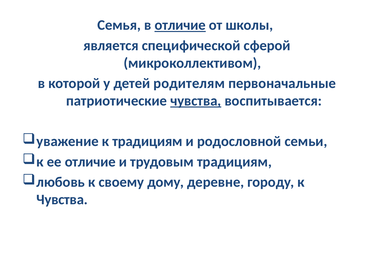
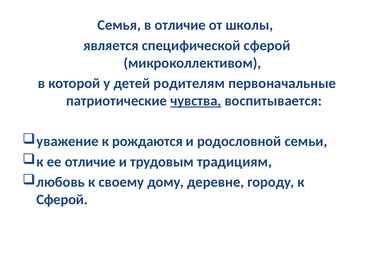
отличие underline: present -> none (180, 25)
к традициям: традициям -> рождаются (148, 142)
Чувства: Чувства -> Сферой (62, 200)
